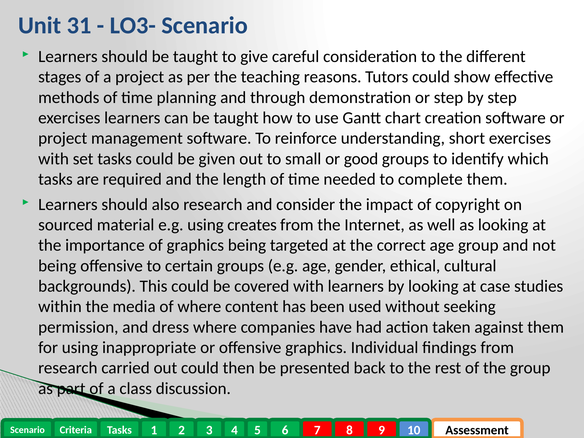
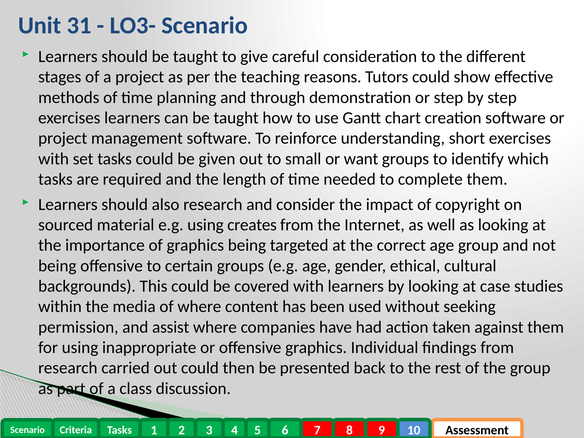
good: good -> want (361, 159)
dress: dress -> assist (171, 327)
